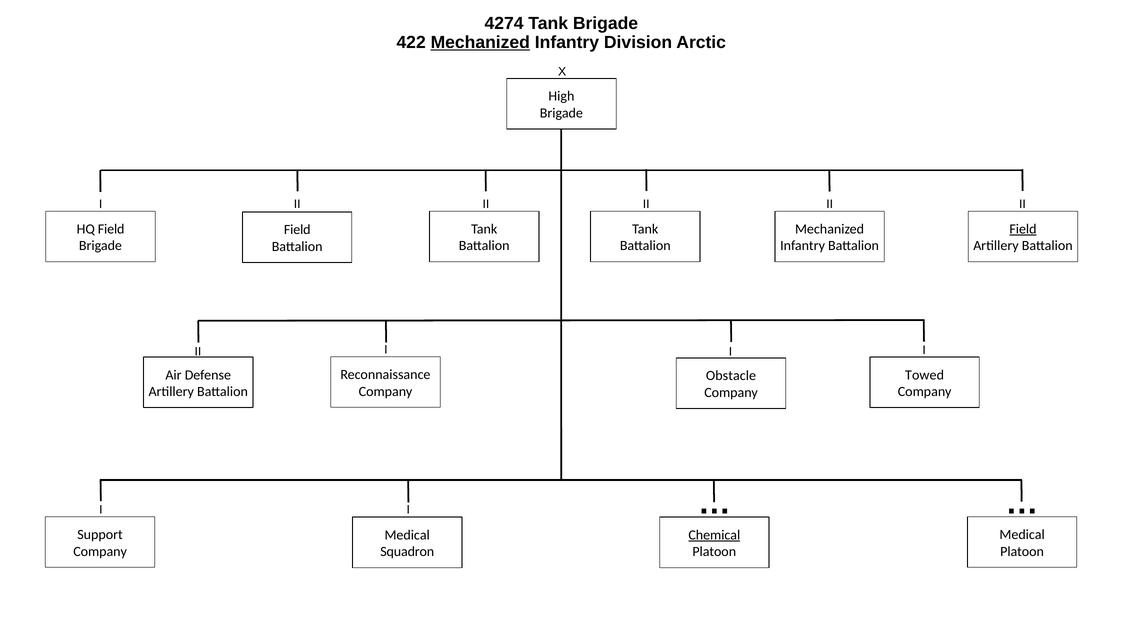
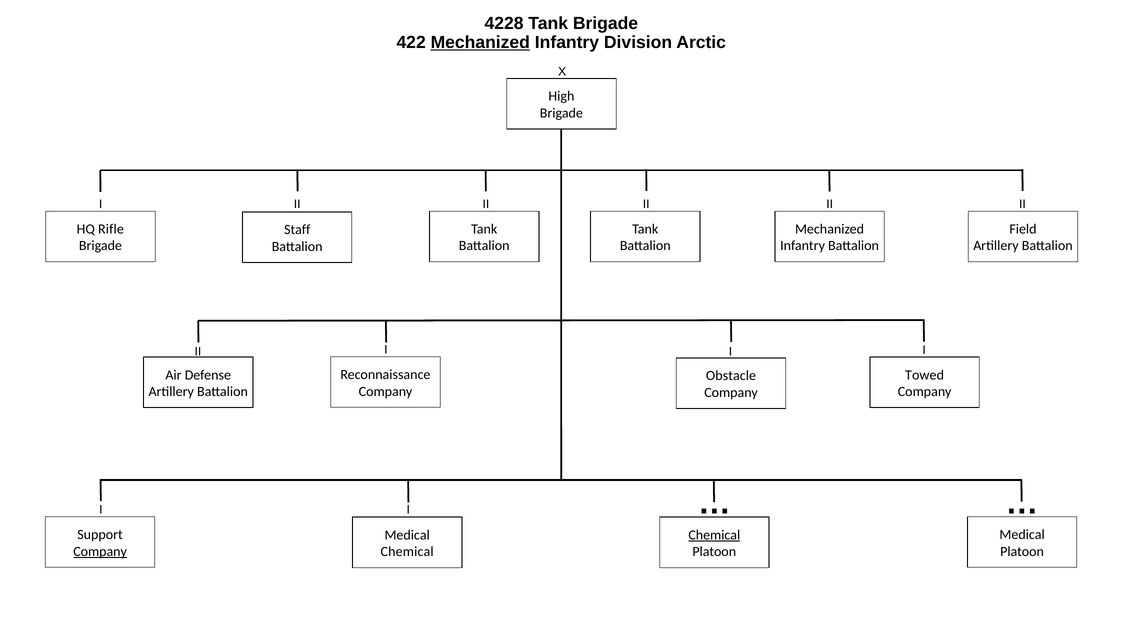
4274: 4274 -> 4228 (504, 24)
HQ Field: Field -> Rifle (111, 229)
Field underline: present -> none (1023, 229)
Field: Field -> Staff (297, 230)
Company underline: none -> present (100, 551)
Squadron: Squadron -> Chemical (407, 552)
